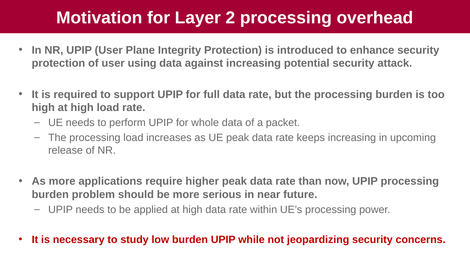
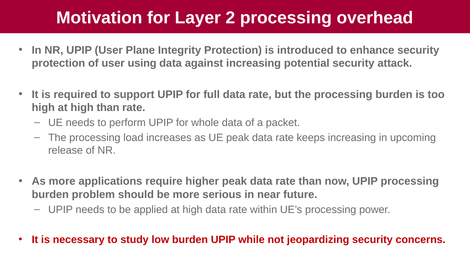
high load: load -> than (108, 108)
